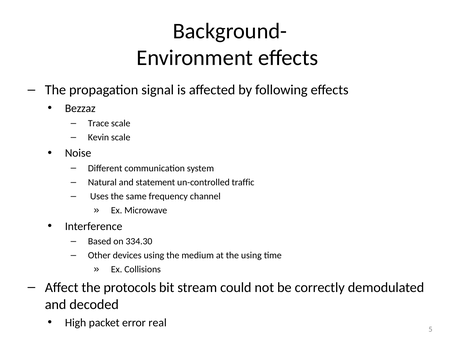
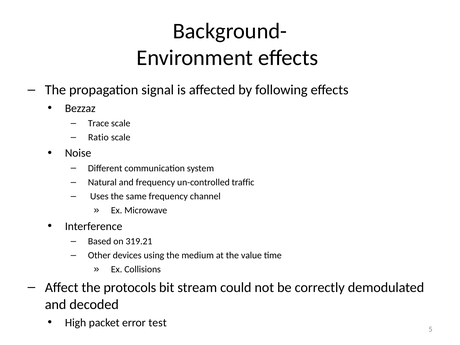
Kevin: Kevin -> Ratio (98, 137)
and statement: statement -> frequency (155, 182)
334.30: 334.30 -> 319.21 (139, 241)
the using: using -> value (251, 255)
real: real -> test (158, 323)
